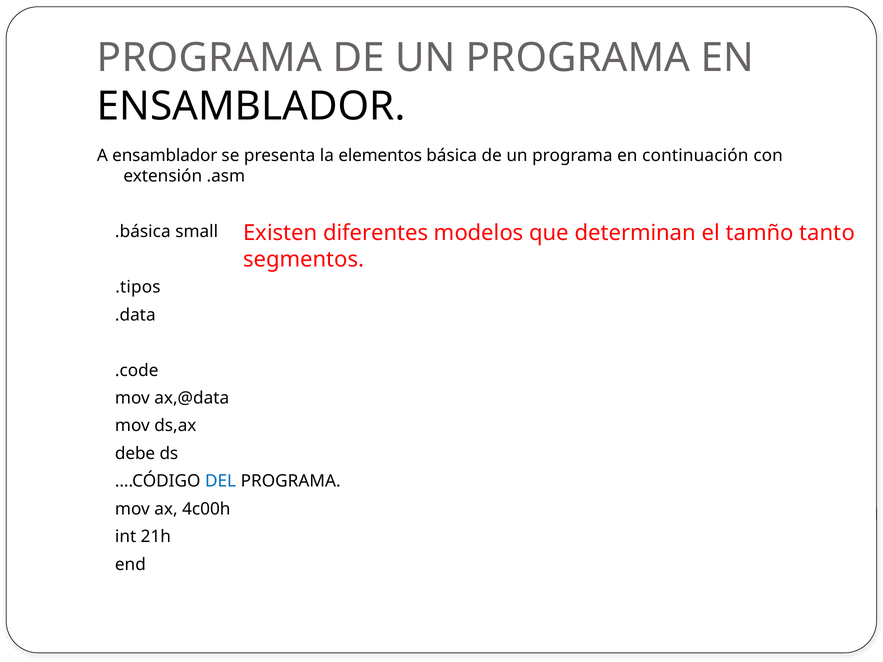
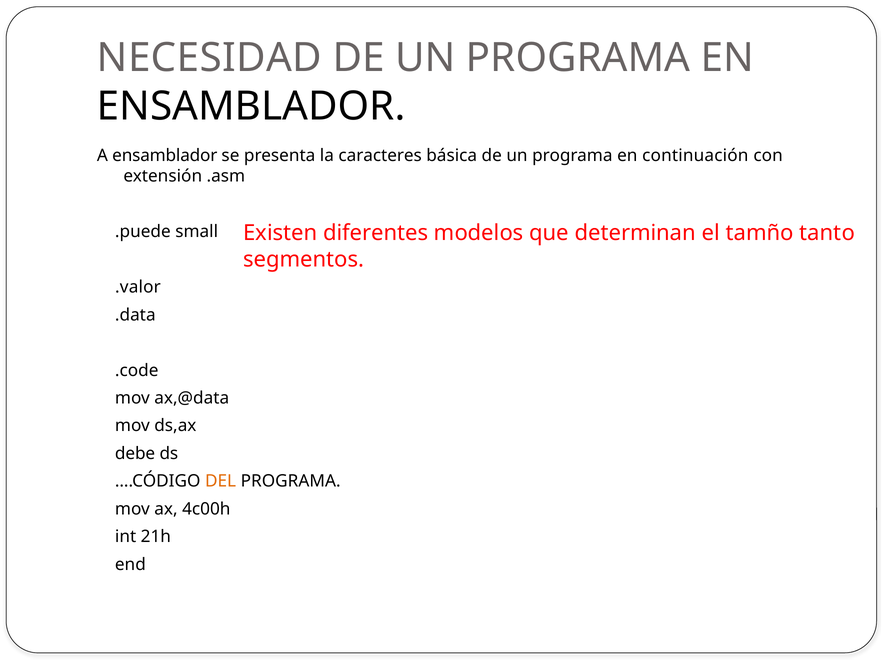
PROGRAMA: PROGRAMA -> NECESIDAD (209, 58)
elementos: elementos -> caracteres (380, 156)
.básica: .básica -> .puede (143, 232)
.tipos: .tipos -> .valor (138, 287)
DEL colour: blue -> orange (221, 481)
